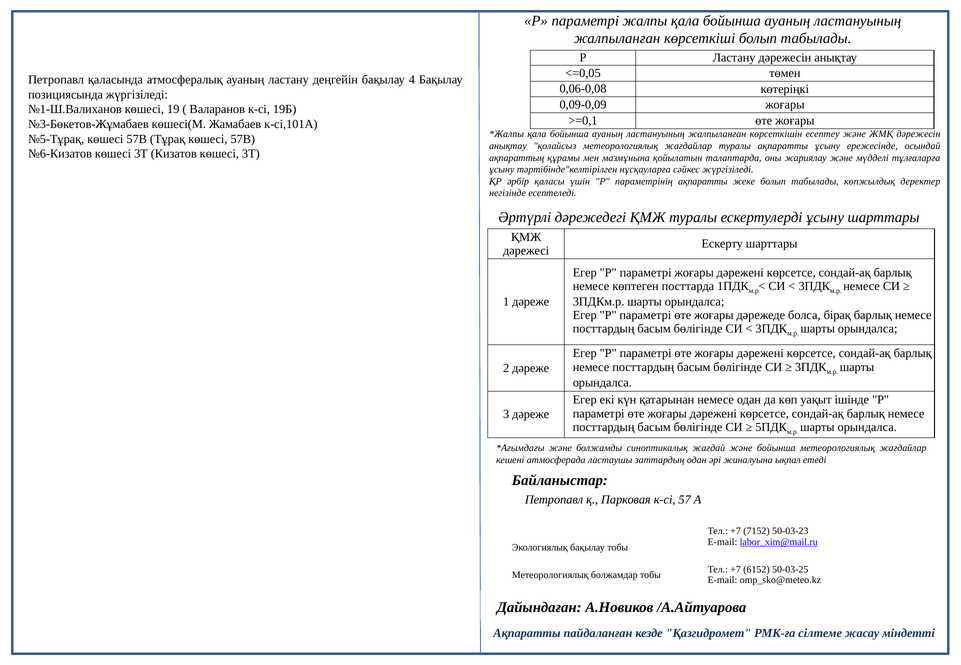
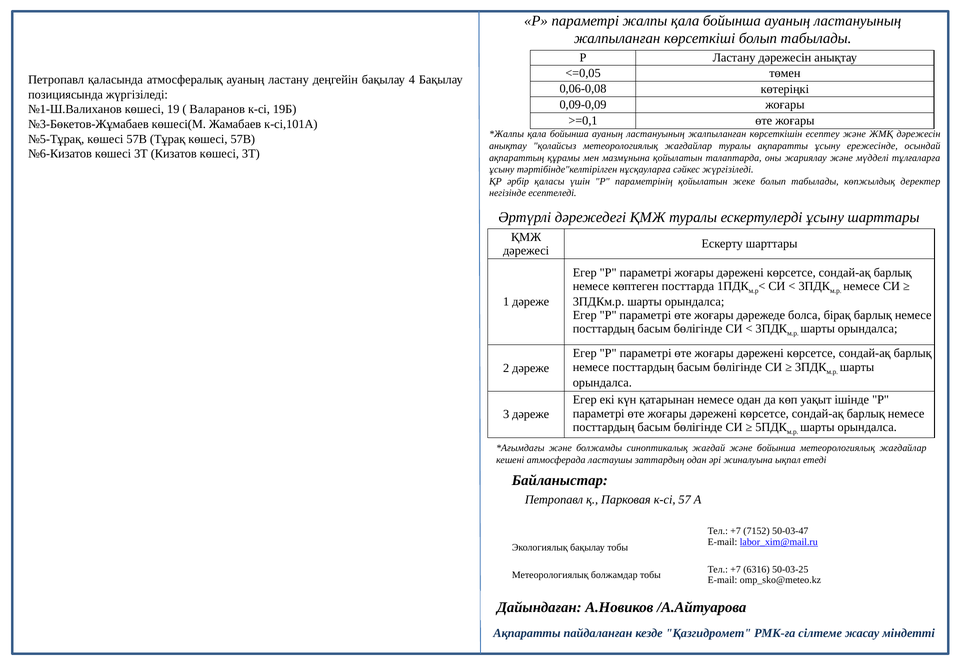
параметрінің ақпаратты: ақпаратты -> қойылатын (703, 181)
50-03-23: 50-03-23 -> 50-03-47 (790, 531)
6152: 6152 -> 6316 (756, 570)
